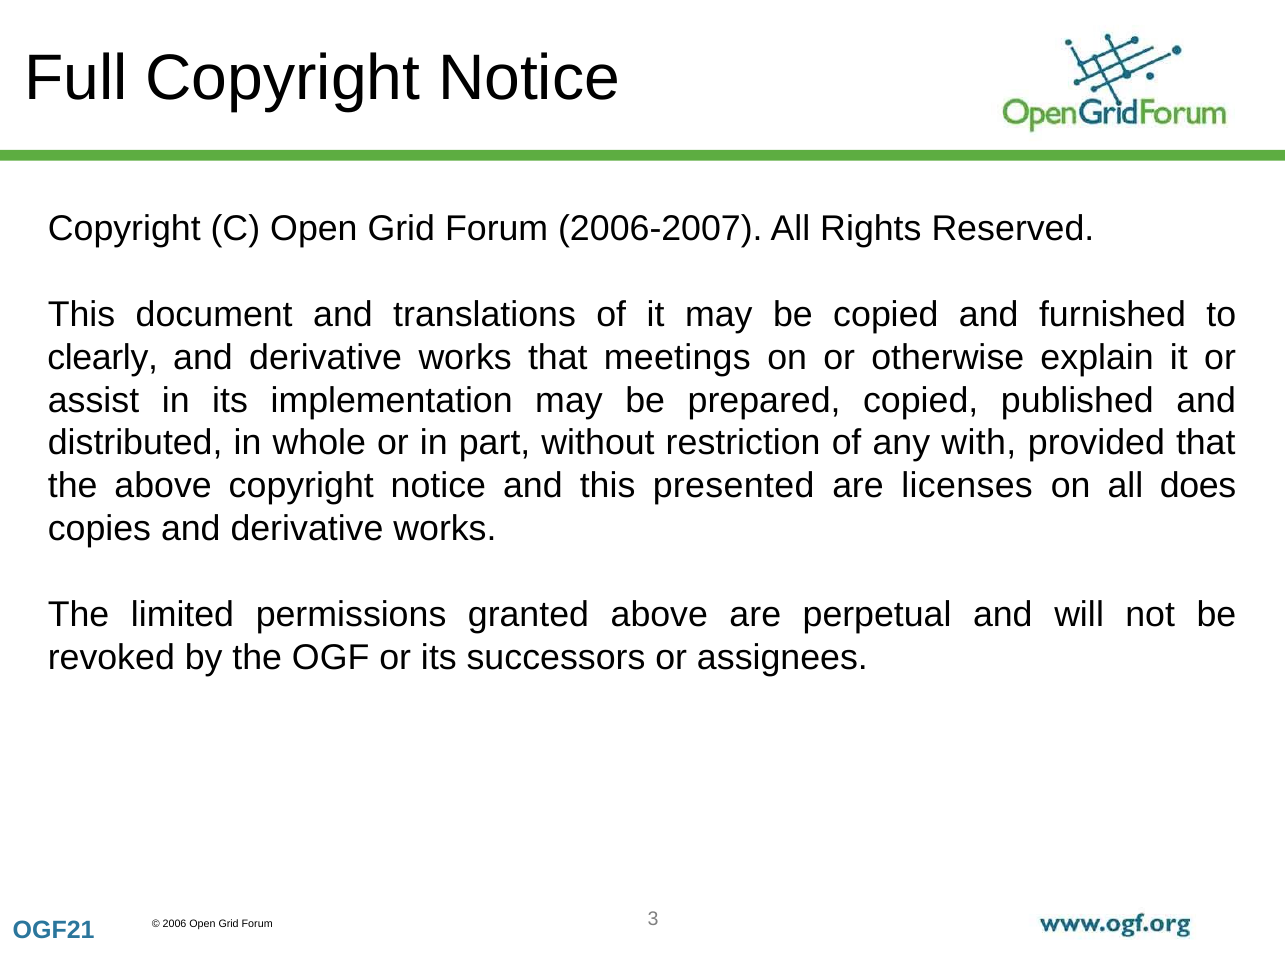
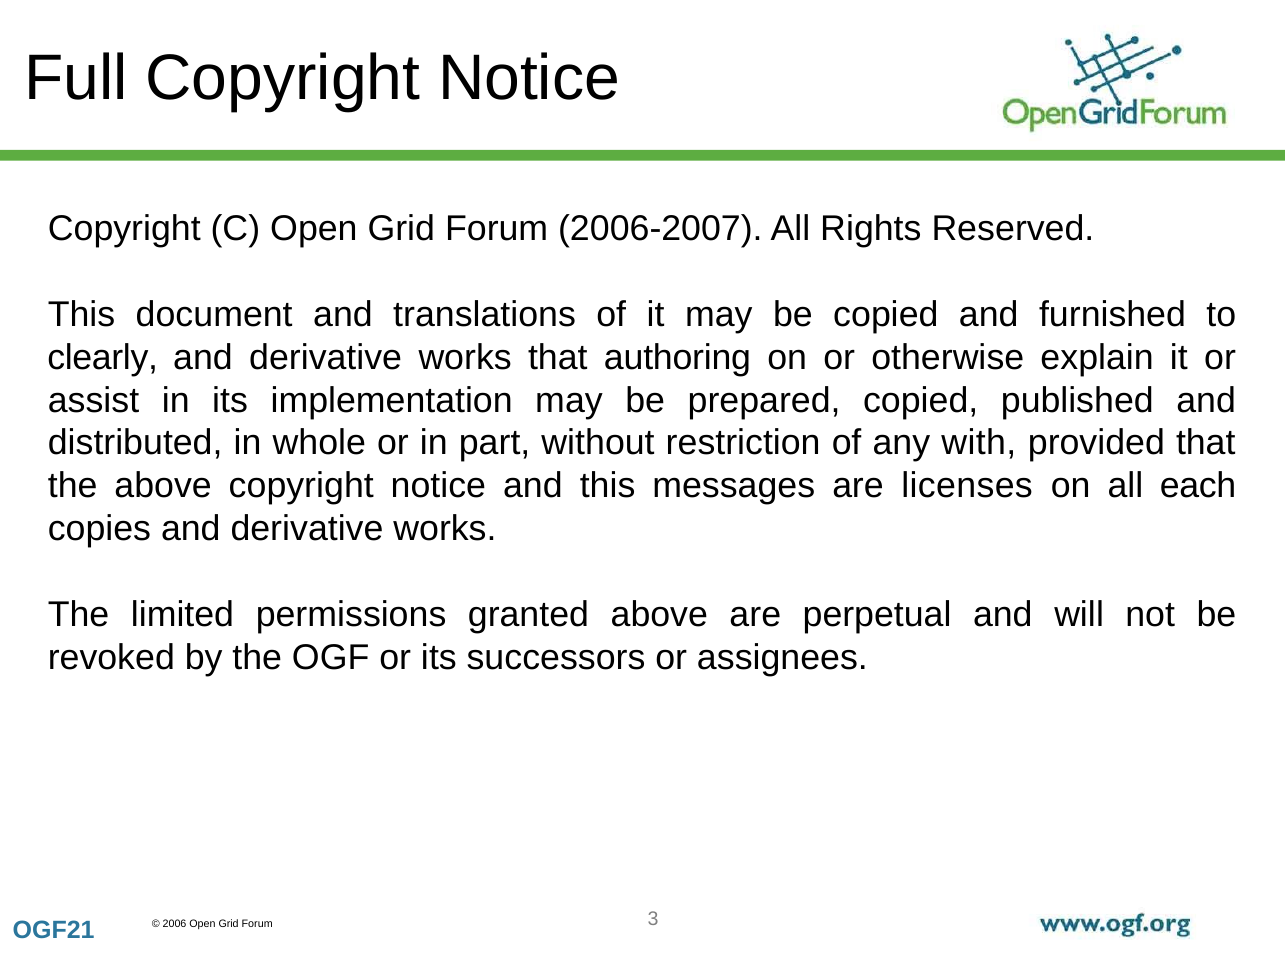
meetings: meetings -> authoring (678, 357)
presented: presented -> messages (734, 486)
does: does -> each (1198, 486)
